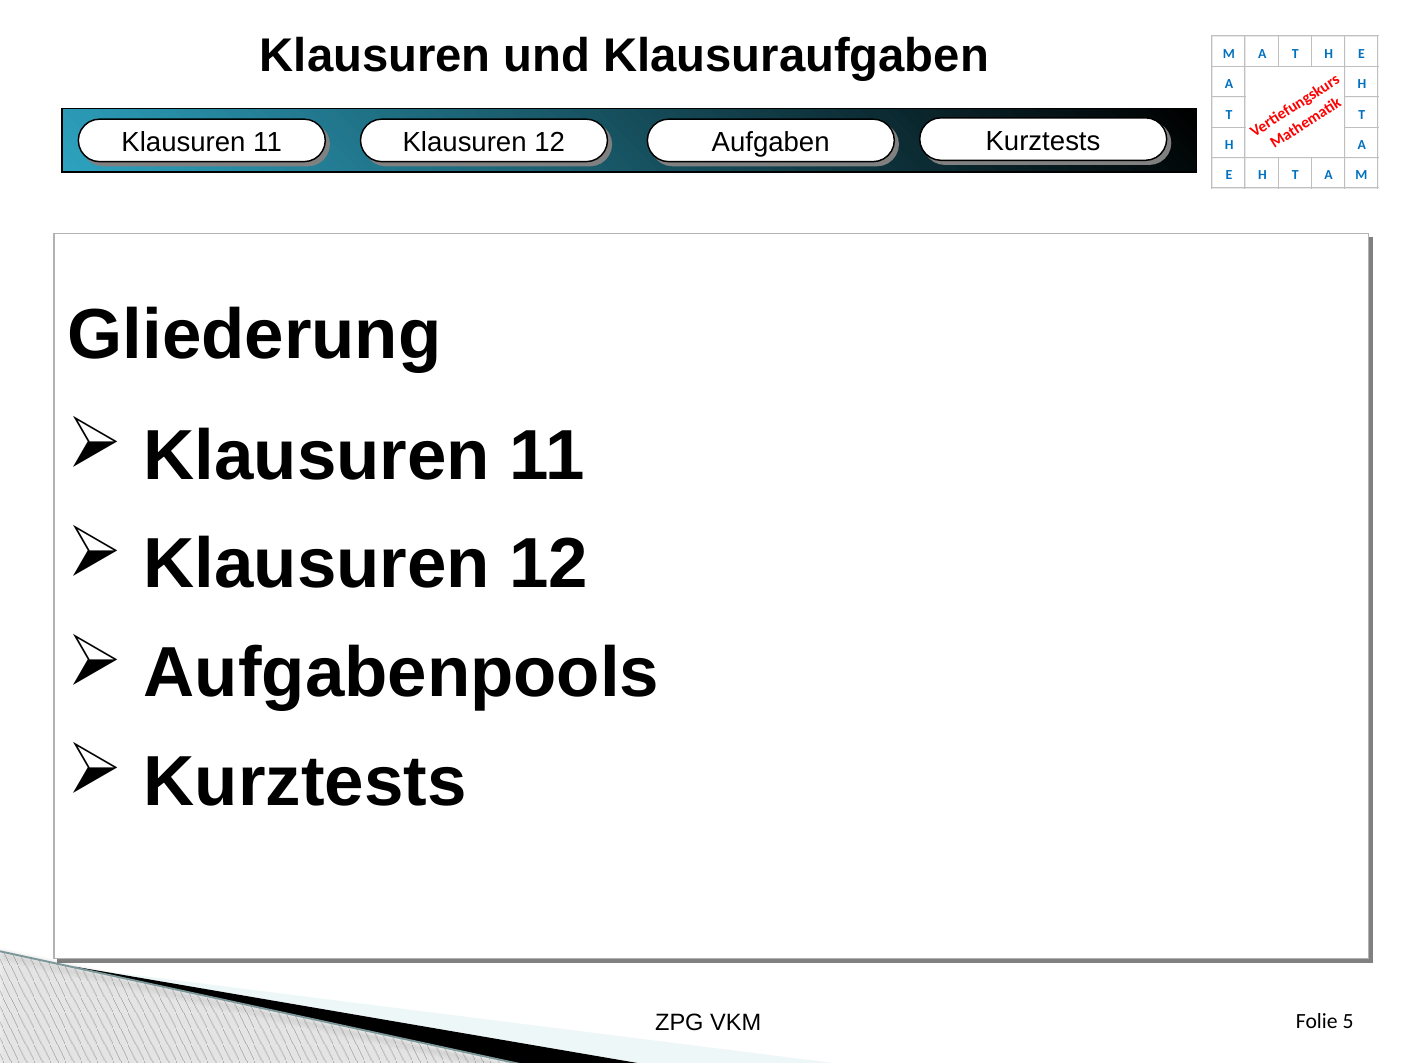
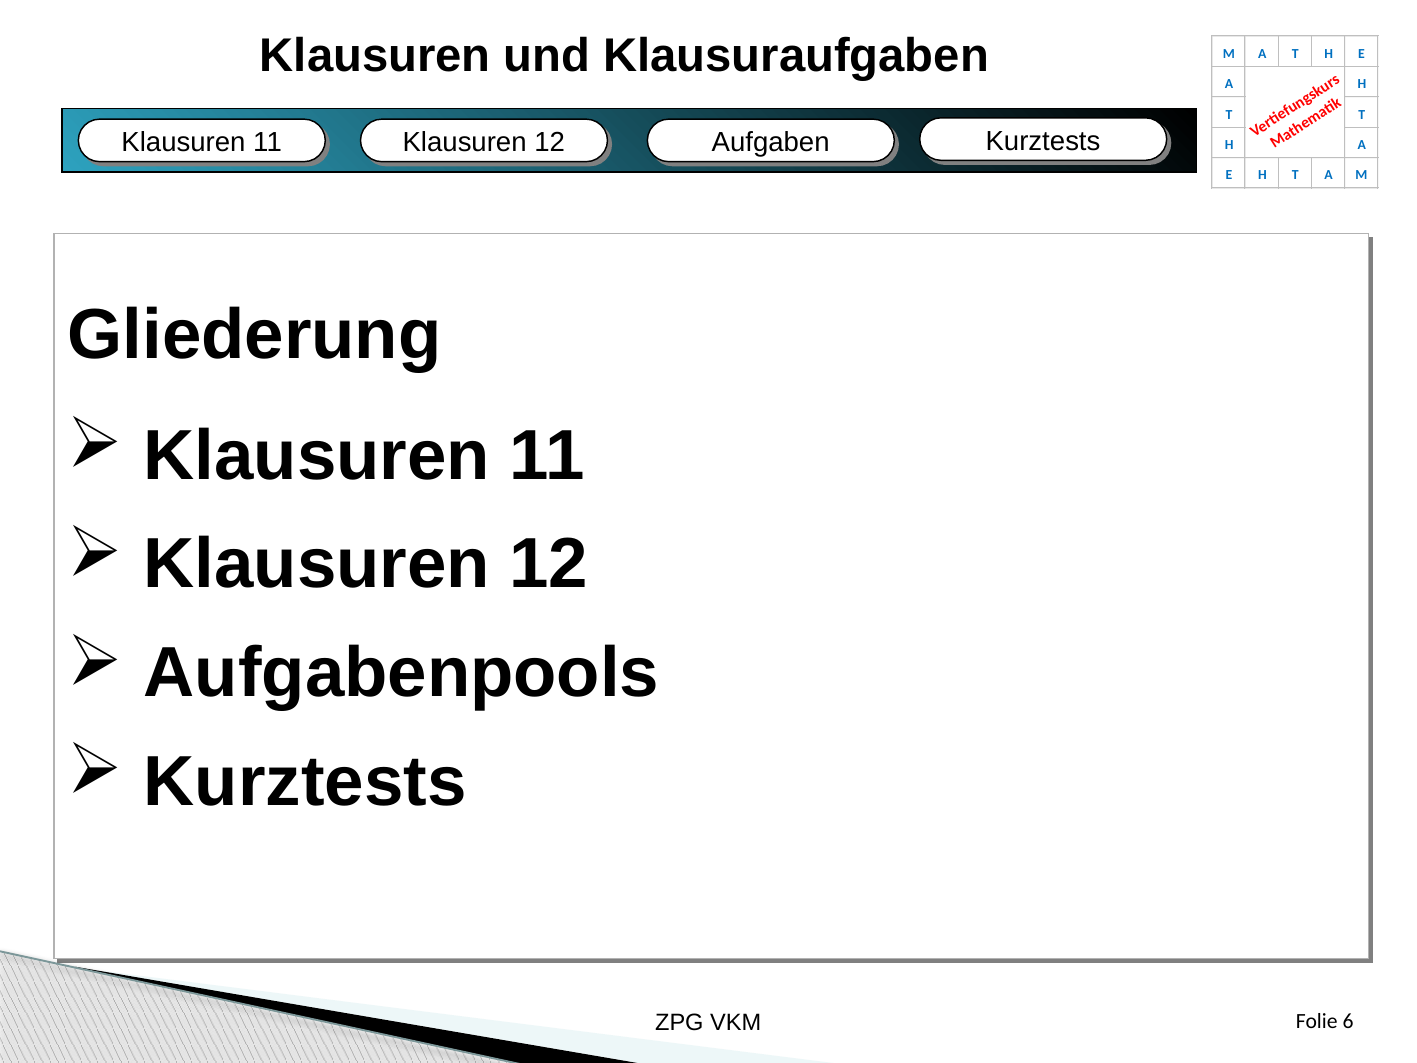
5: 5 -> 6 (1348, 1021)
